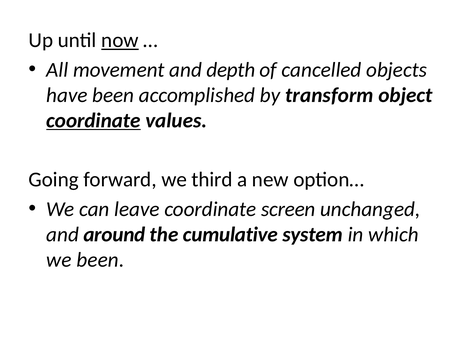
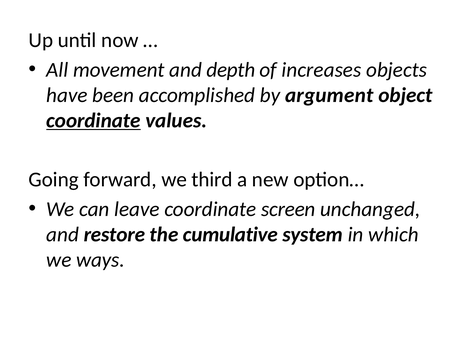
now underline: present -> none (120, 40)
cancelled: cancelled -> increases (321, 70)
transform: transform -> argument (329, 95)
around: around -> restore (114, 235)
we been: been -> ways (100, 260)
